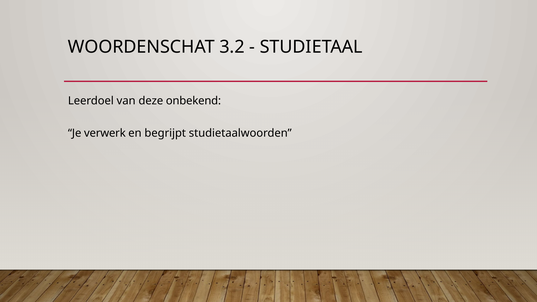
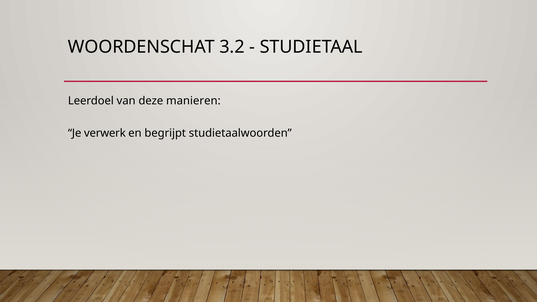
onbekend: onbekend -> manieren (193, 101)
